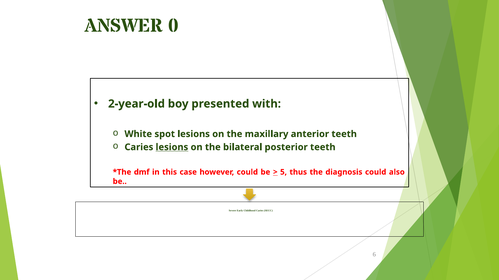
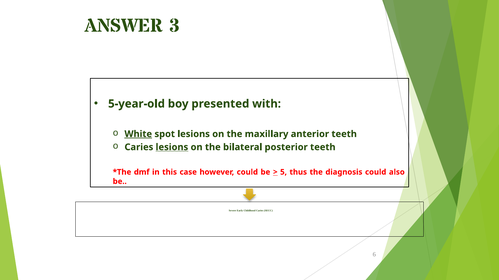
0: 0 -> 3 (173, 26)
2-year-old: 2-year-old -> 5-year-old (137, 104)
White underline: none -> present (138, 134)
